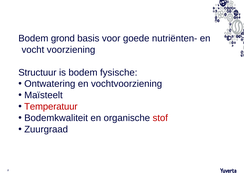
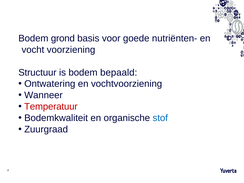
fysische: fysische -> bepaald (119, 72)
Maïsteelt: Maïsteelt -> Wanneer (43, 95)
stof colour: red -> blue (160, 118)
